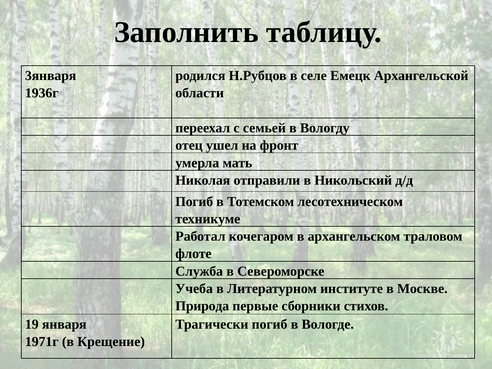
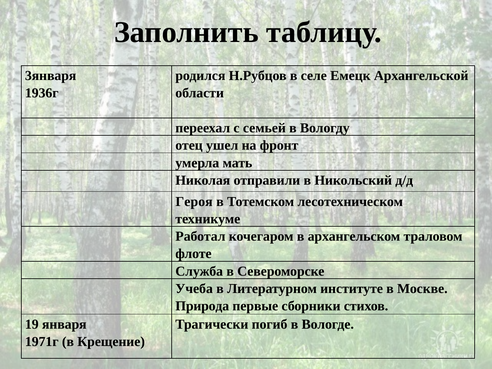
Погиб: Погиб -> Героя (194, 201)
